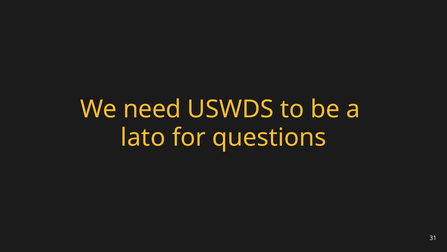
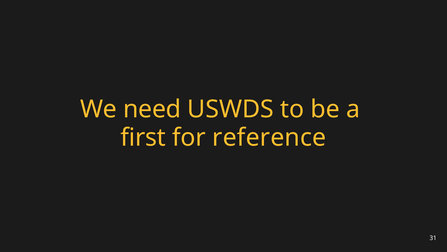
lato: lato -> first (143, 137)
questions: questions -> reference (269, 137)
